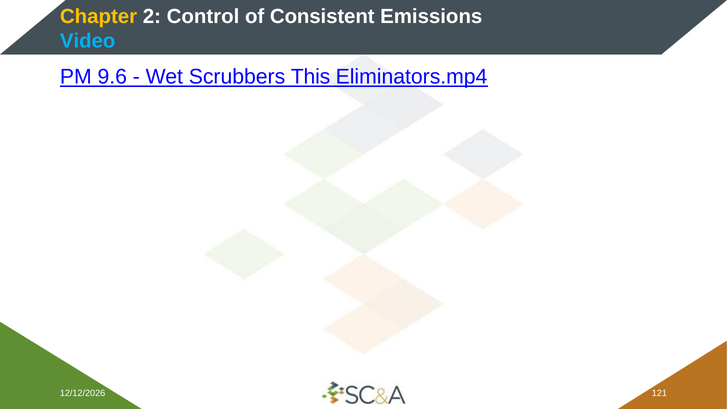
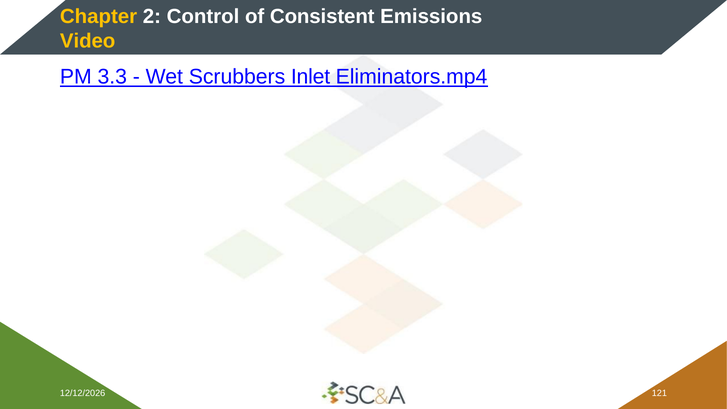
Video colour: light blue -> yellow (88, 41)
9.6: 9.6 -> 3.3 (112, 77)
This: This -> Inlet (311, 77)
